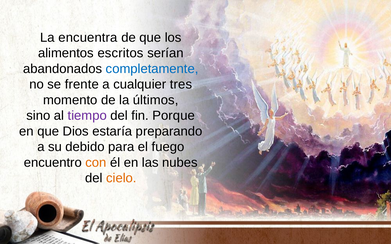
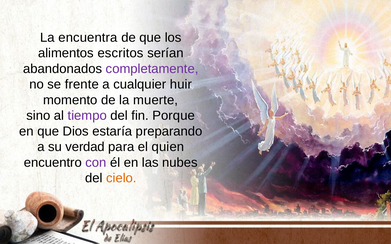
completamente colour: blue -> purple (152, 69)
tres: tres -> huir (181, 85)
últimos: últimos -> muerte (156, 100)
debido: debido -> verdad (85, 147)
fuego: fuego -> quien (168, 147)
con colour: orange -> purple (96, 163)
